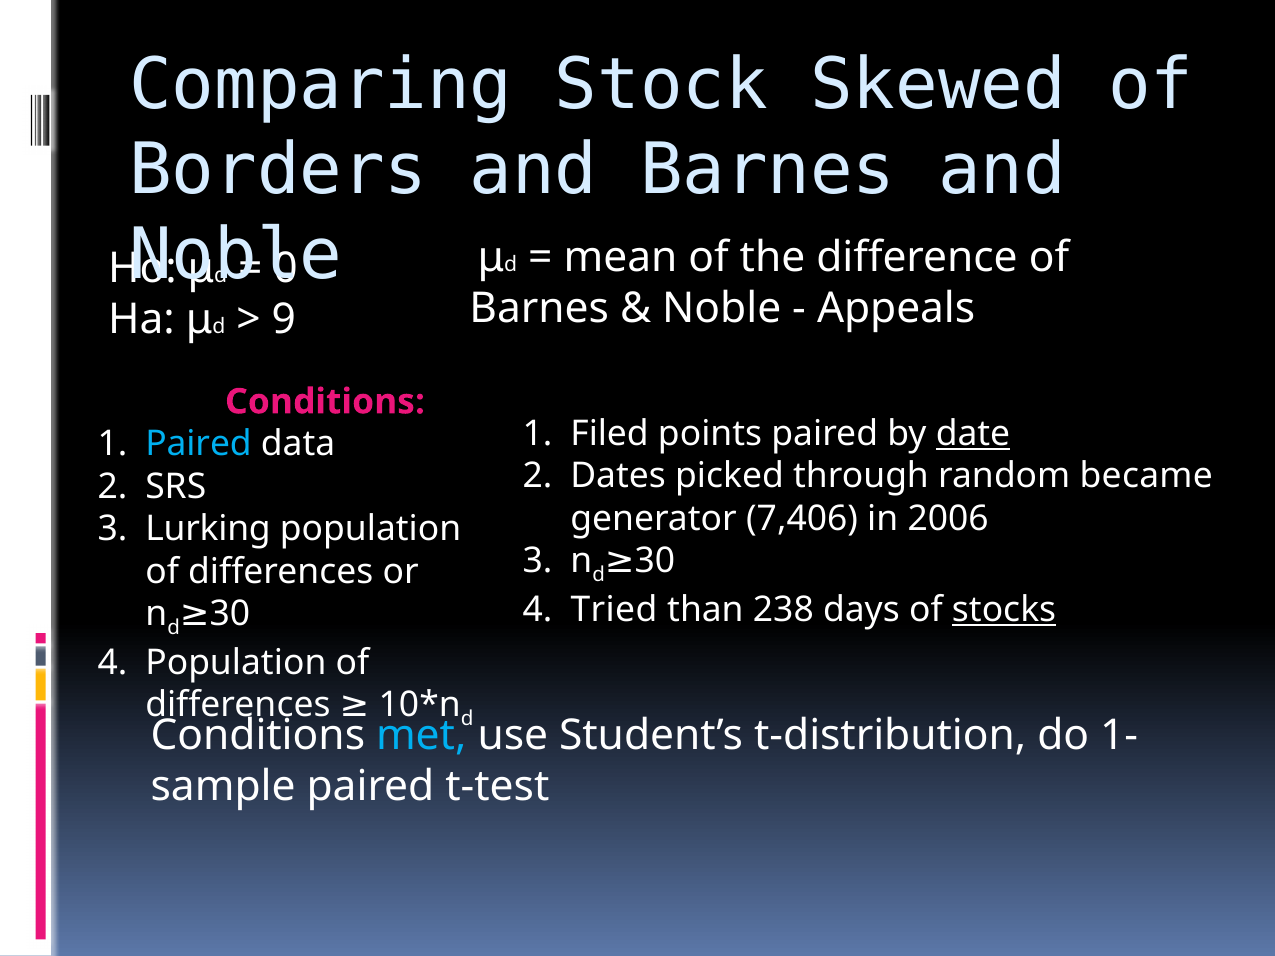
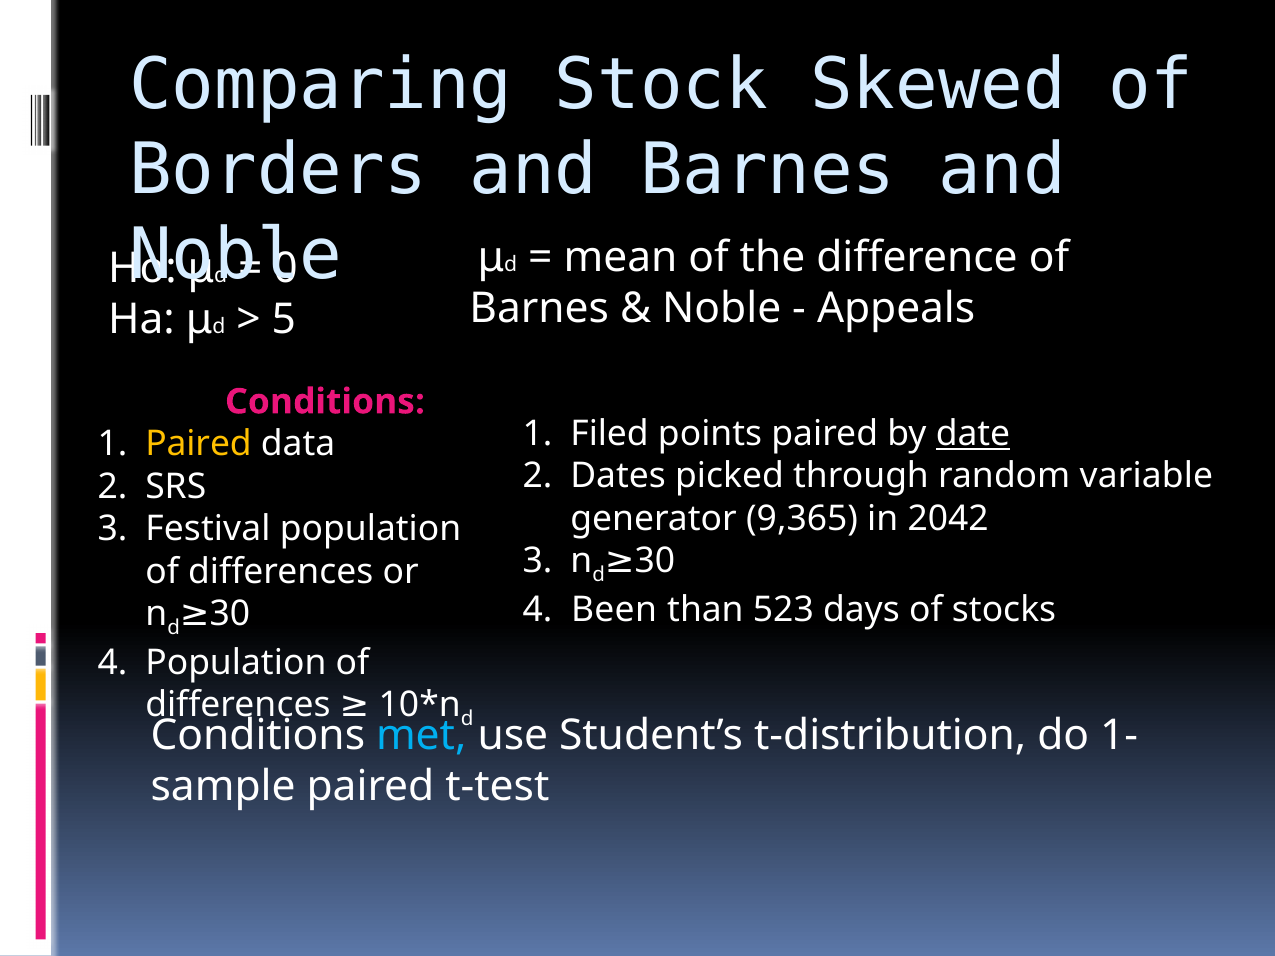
9: 9 -> 5 (284, 319)
Paired colour: light blue -> yellow (199, 444)
became: became -> variable (1146, 476)
7,406: 7,406 -> 9,365 (802, 519)
2006: 2006 -> 2042 (948, 519)
Lurking: Lurking -> Festival (208, 529)
Tried: Tried -> Been (614, 610)
238: 238 -> 523 (783, 610)
stocks underline: present -> none (1004, 610)
